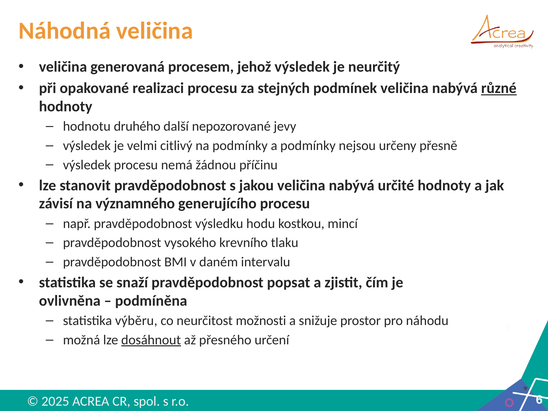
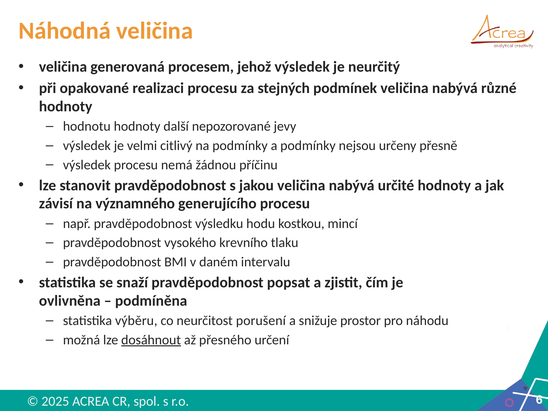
různé underline: present -> none (499, 88)
hodnotu druhého: druhého -> hodnoty (137, 126)
možnosti: možnosti -> porušení (261, 321)
